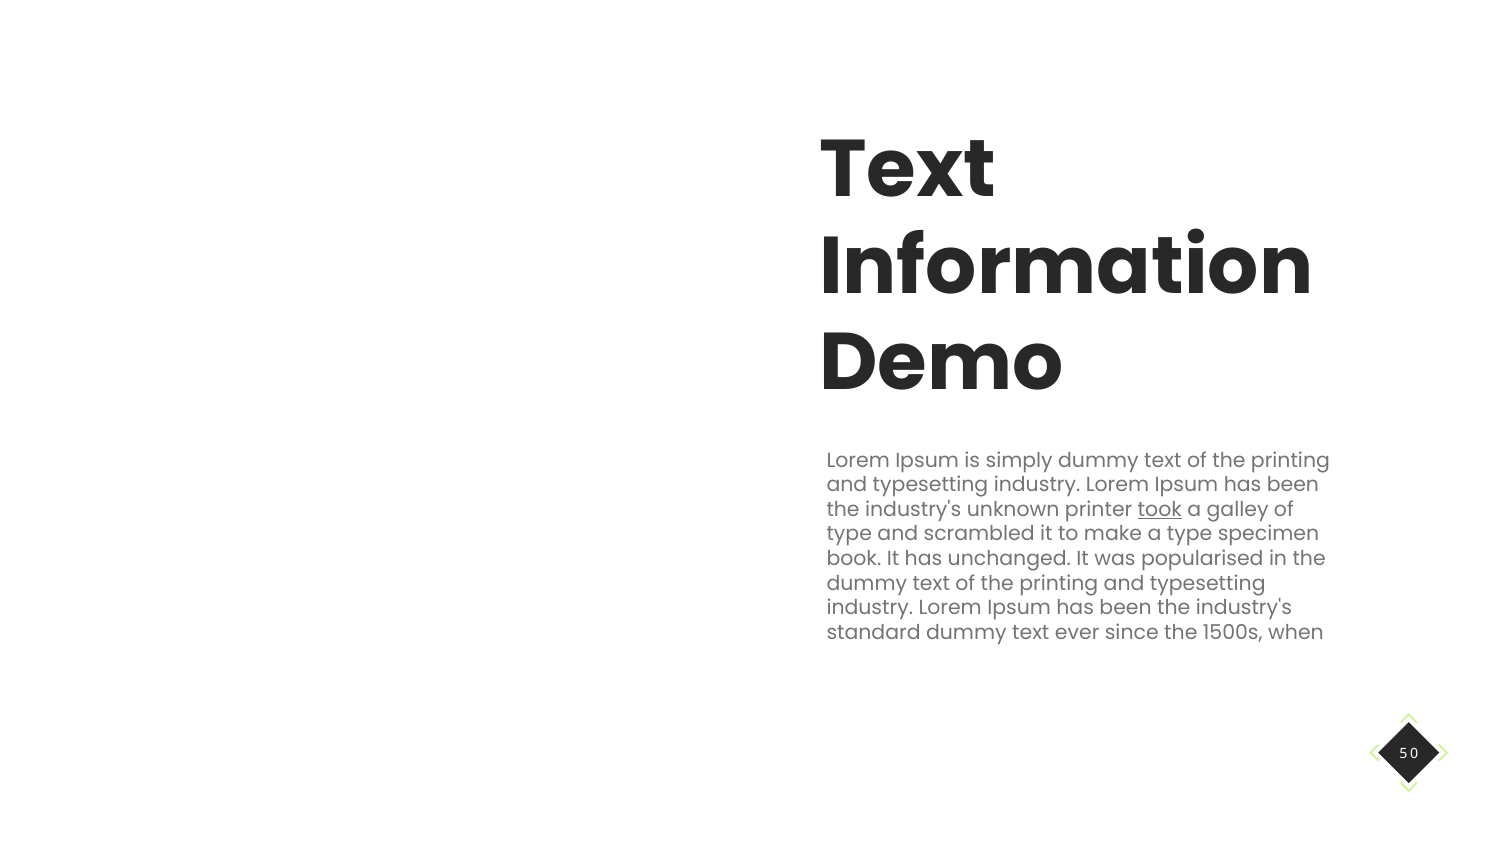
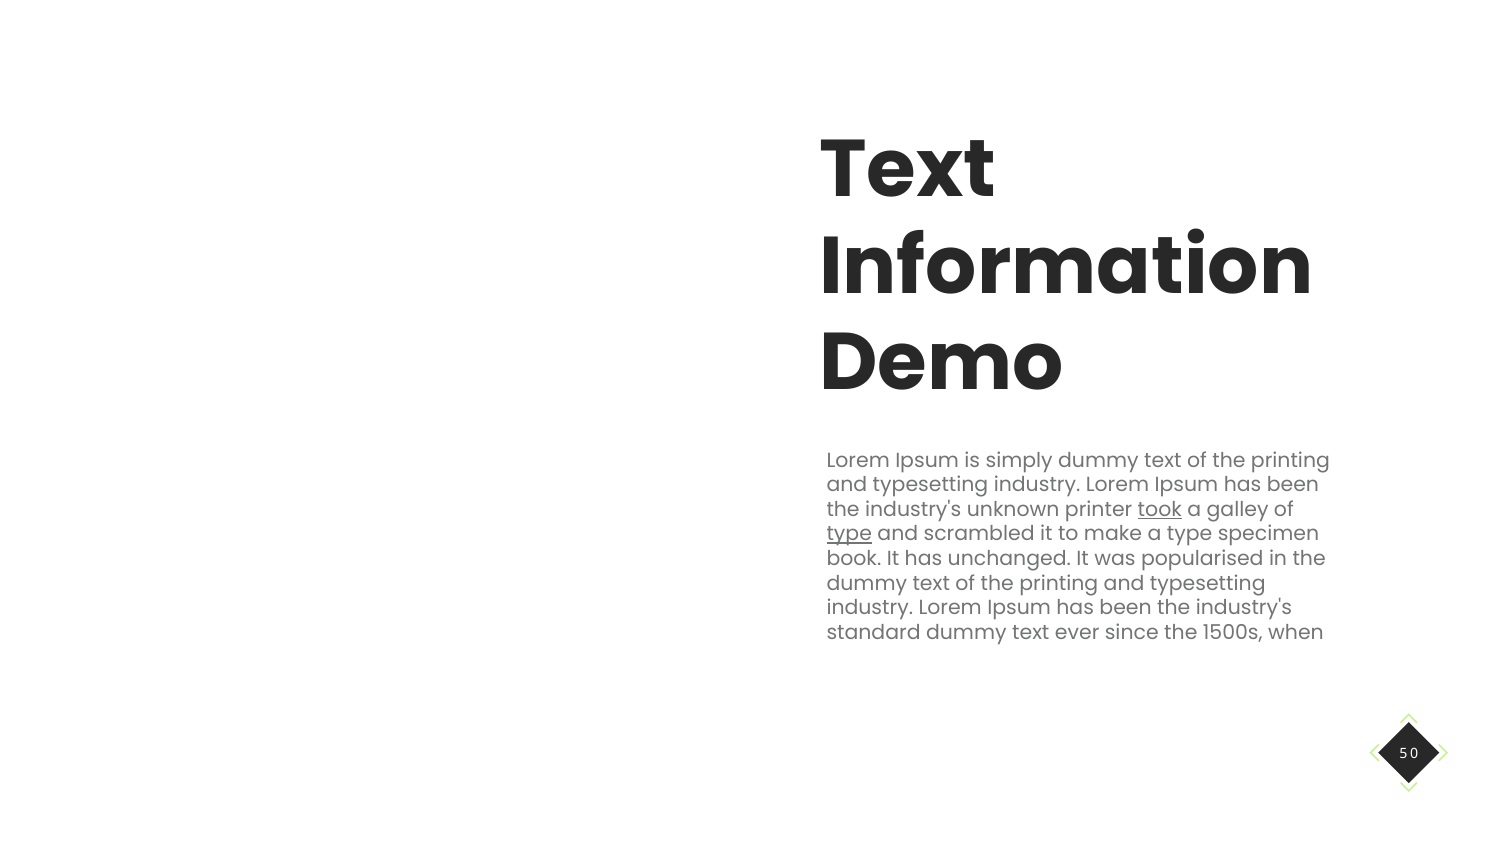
type underline: none -> present (849, 534)
